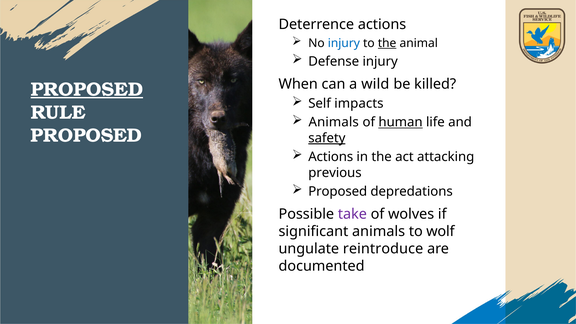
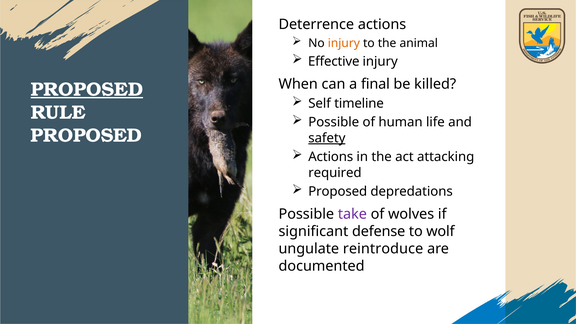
injury colour: blue -> orange (344, 43)
the underline: present -> none (387, 43)
Defense: Defense -> Effective (334, 61)
wild: wild -> final (375, 84)
impacts: impacts -> timeline (359, 103)
Animals: Animals -> Possible (334, 122)
human underline: present -> none (401, 122)
previous: previous -> required (335, 173)
significant animals: animals -> defense (379, 231)
